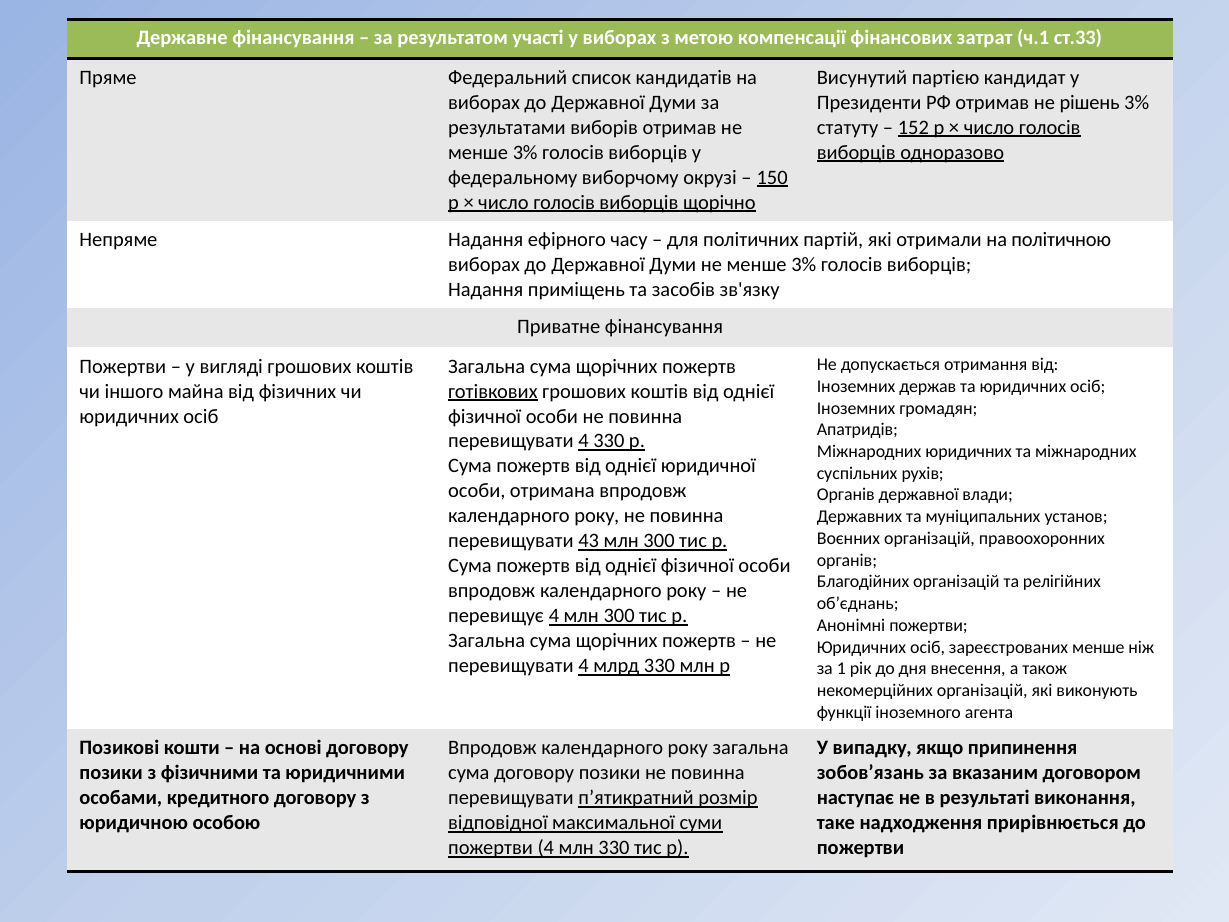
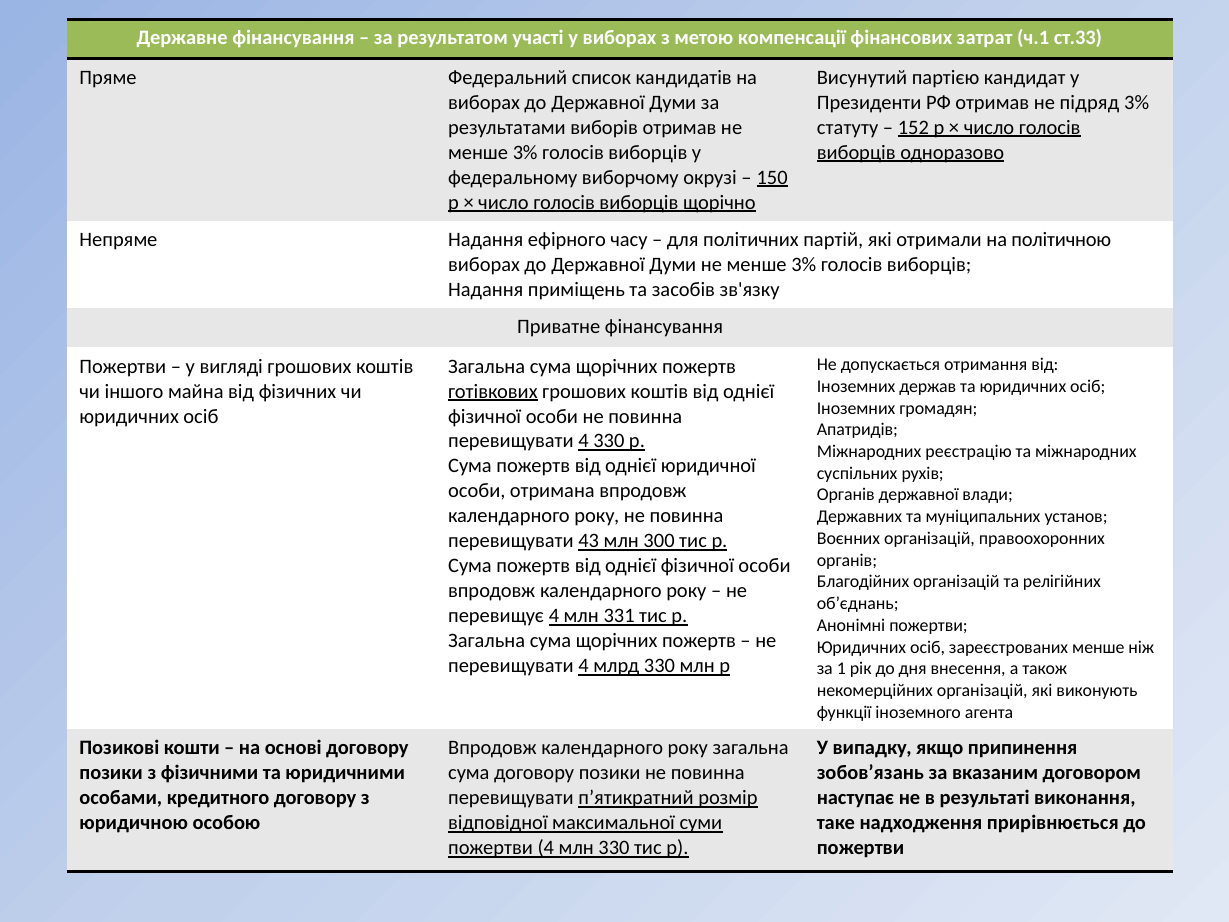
рішень: рішень -> підряд (1089, 102)
Міжнародних юридичних: юридичних -> реєстрацію (969, 451)
4 млн 300: 300 -> 331 (619, 616)
